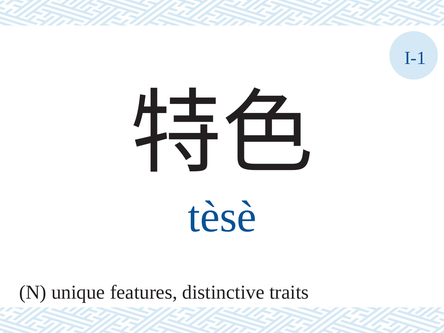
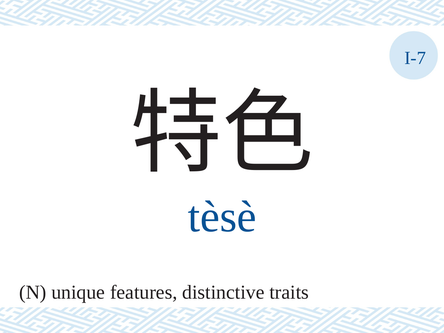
I-1: I-1 -> I-7 (415, 58)
